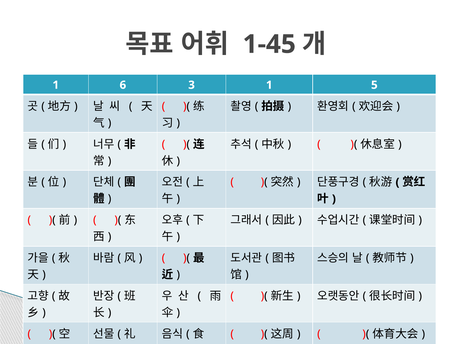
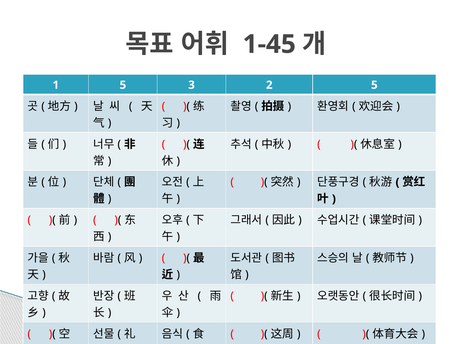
1 6: 6 -> 5 (123, 85)
3 1: 1 -> 2 (269, 85)
